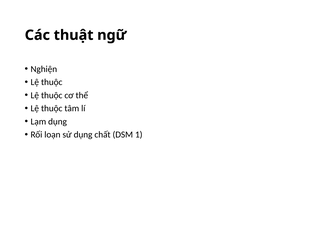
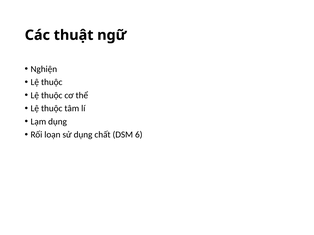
1: 1 -> 6 (139, 135)
